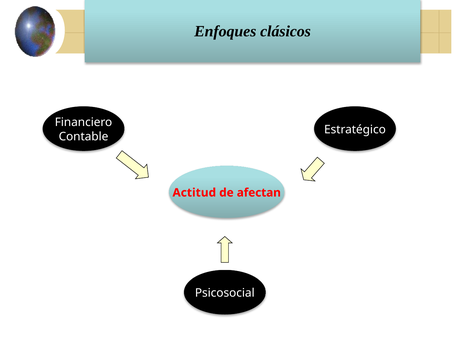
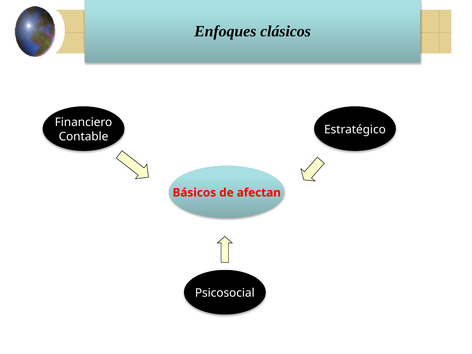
Actitud: Actitud -> Básicos (194, 193)
